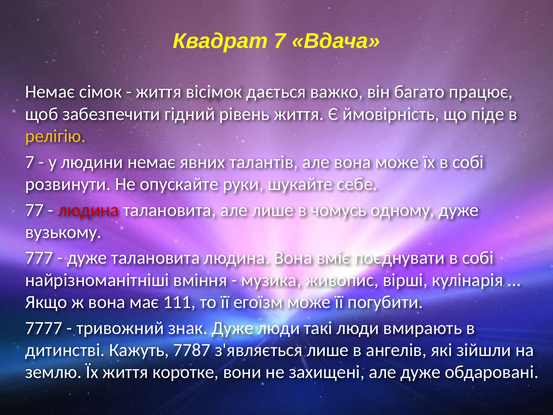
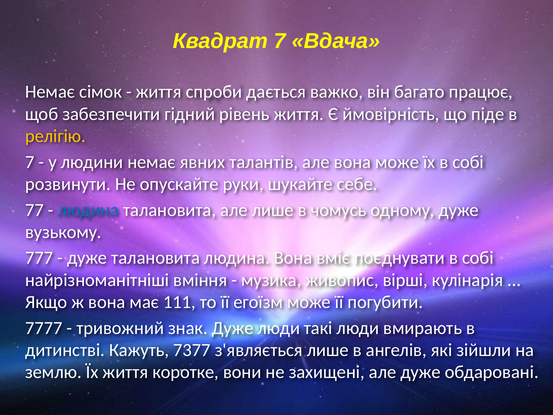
вісімок: вісімок -> спроби (214, 92)
людина colour: red -> blue (88, 210)
7787: 7787 -> 7377 (192, 350)
